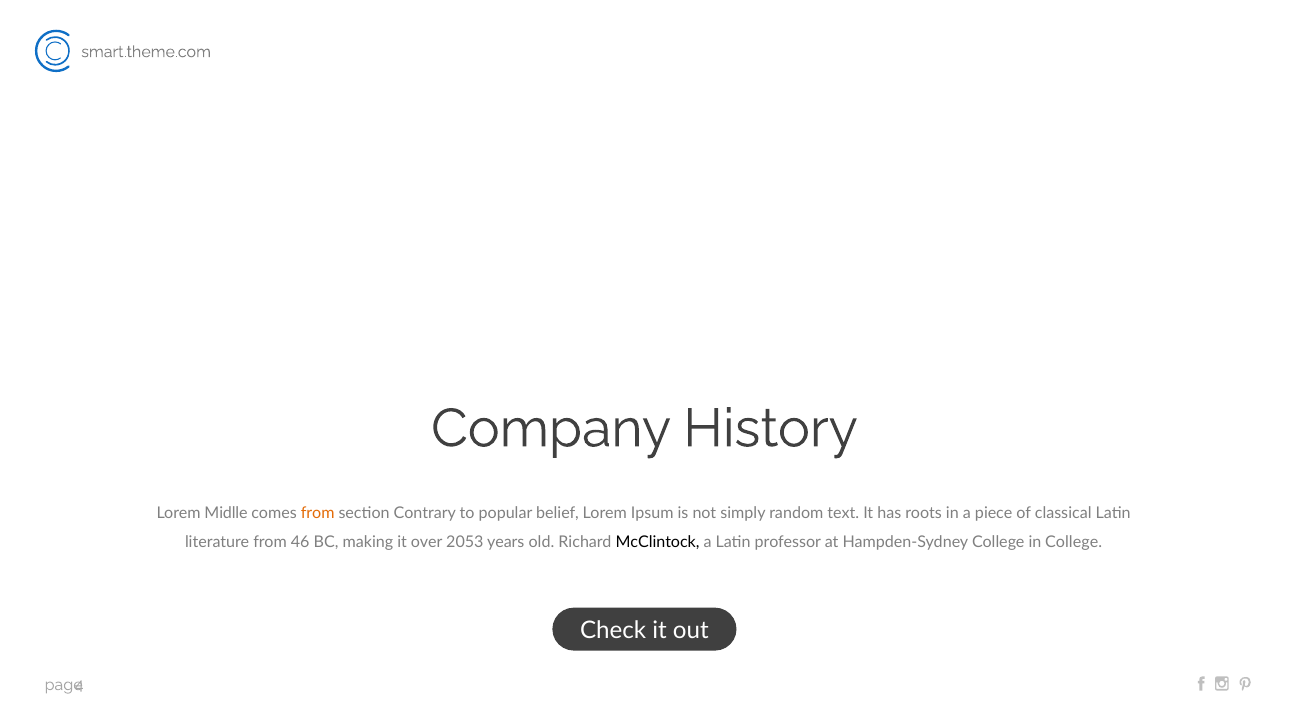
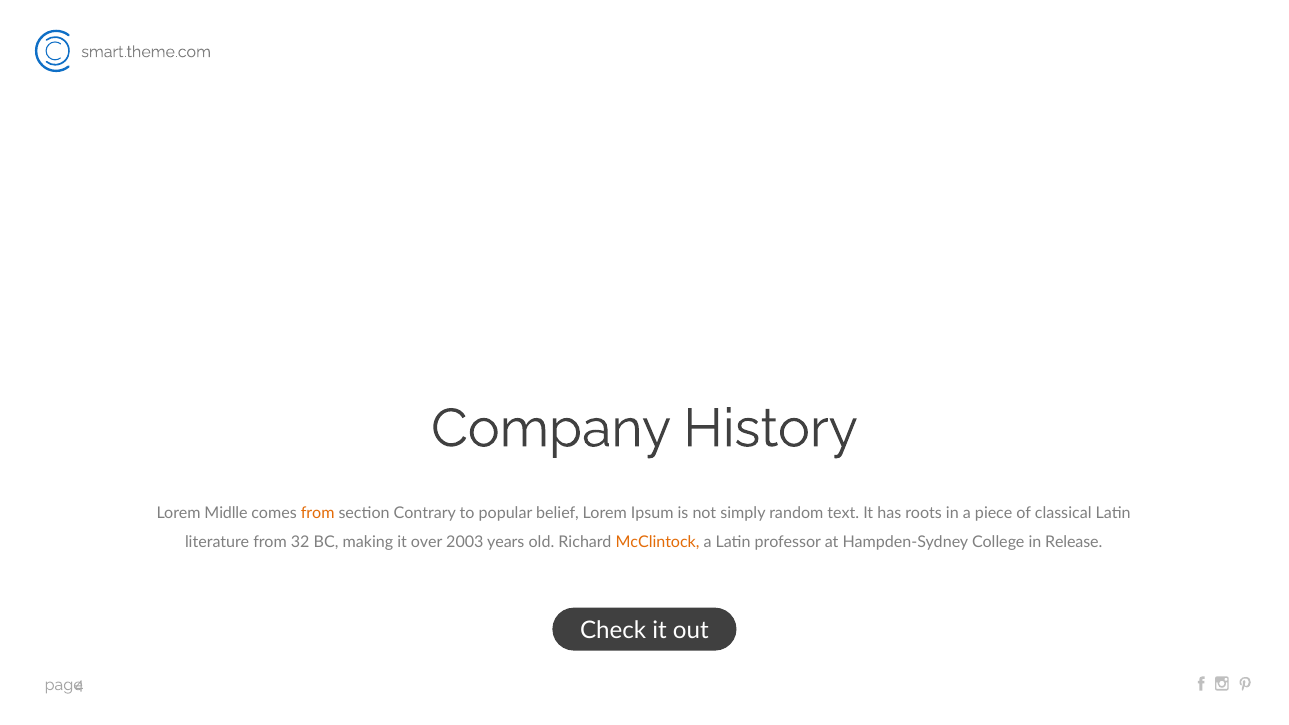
46: 46 -> 32 (300, 542)
2053: 2053 -> 2003 (465, 542)
McClintock colour: black -> orange (658, 542)
in College: College -> Release (1074, 542)
